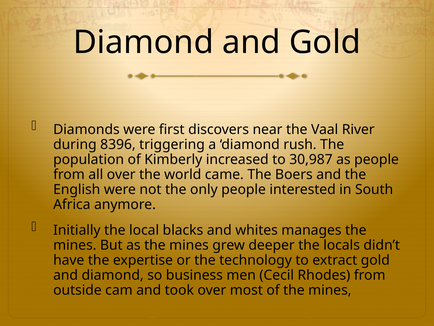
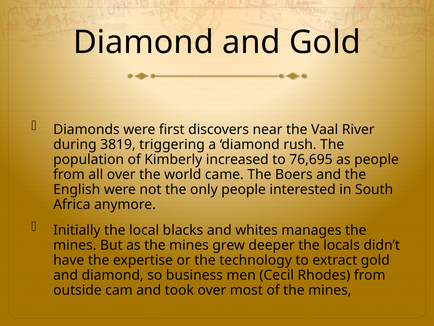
8396: 8396 -> 3819 (118, 144)
30,987: 30,987 -> 76,695 (311, 159)
